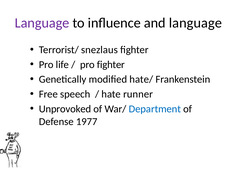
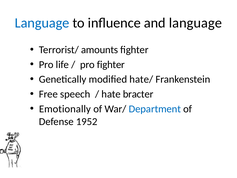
Language colour: purple -> blue (42, 23)
snezlaus: snezlaus -> amounts (100, 50)
runner: runner -> bracter (138, 94)
Unprovoked: Unprovoked -> Emotionally (65, 109)
1977: 1977 -> 1952 (87, 121)
